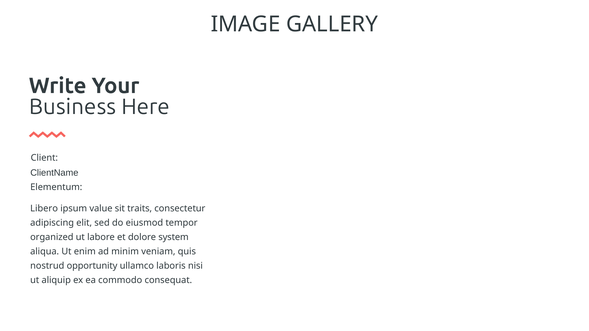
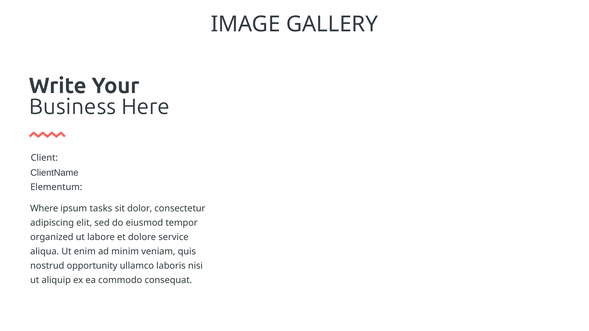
Libero: Libero -> Where (44, 209)
value: value -> tasks (101, 209)
traits: traits -> dolor (140, 209)
system: system -> service (173, 237)
